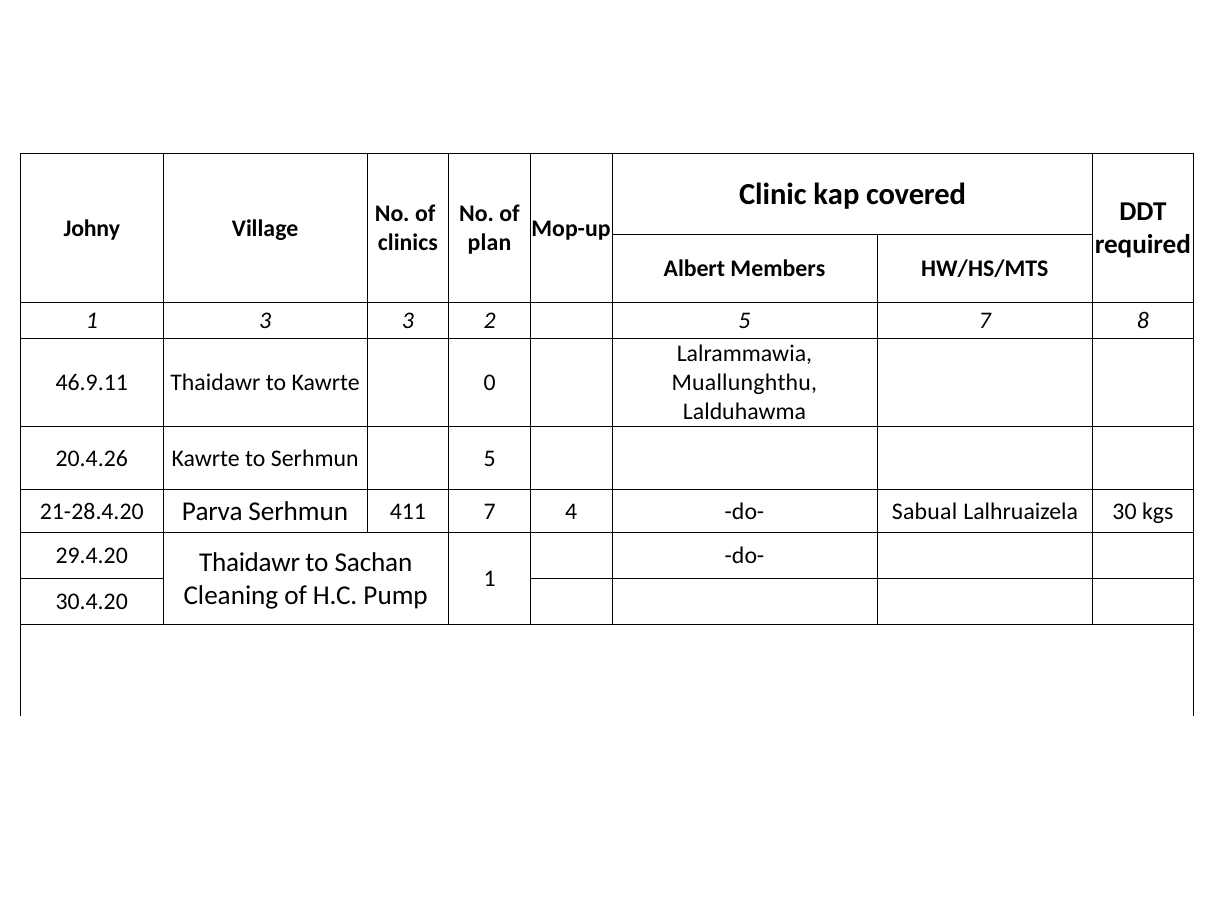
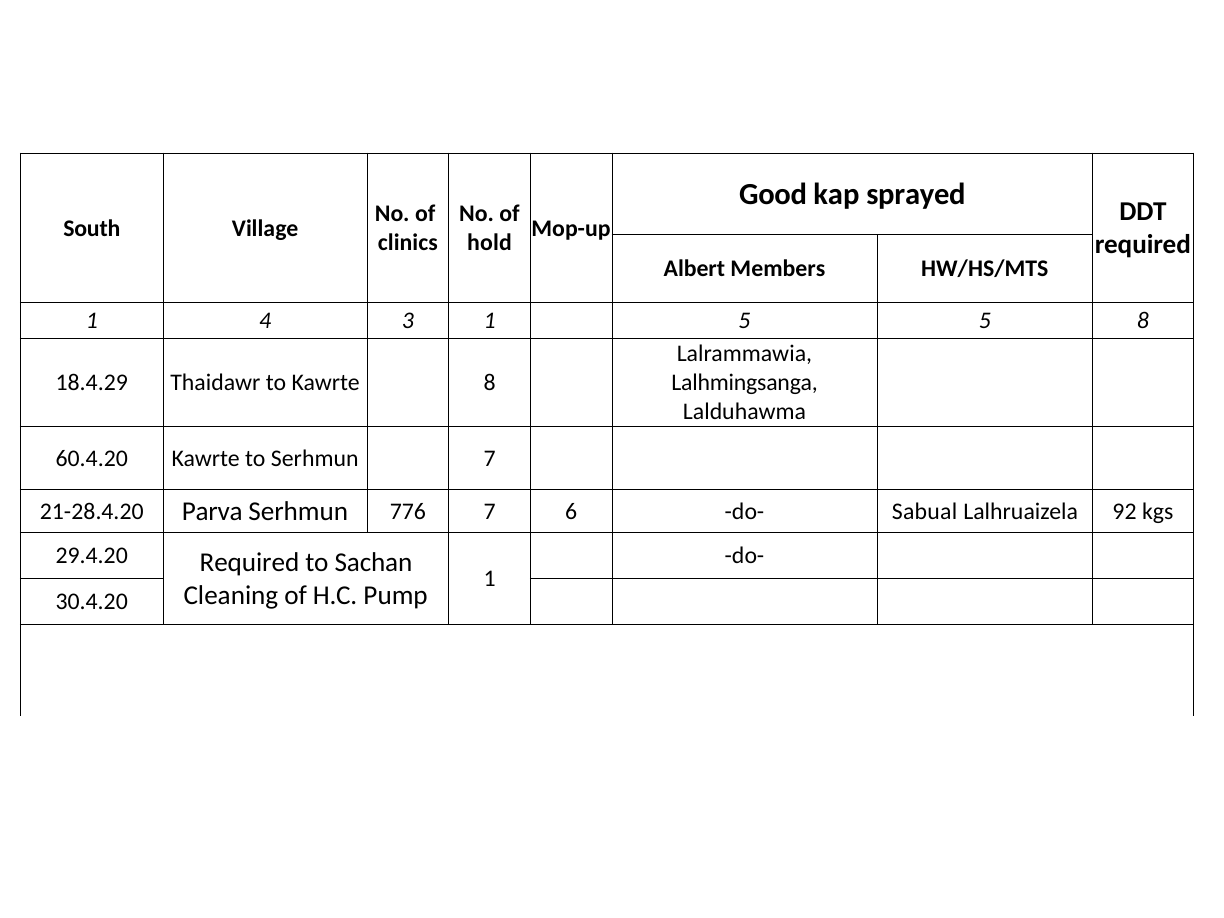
Clinic: Clinic -> Good (773, 195)
covered: covered -> sprayed (916, 195)
Johny: Johny -> South (92, 228)
plan: plan -> hold (489, 243)
1 3: 3 -> 4 (265, 321)
3 2: 2 -> 1 (490, 321)
5 7: 7 -> 5 (985, 321)
46.9.11: 46.9.11 -> 18.4.29 (92, 383)
Kawrte 0: 0 -> 8 (490, 383)
Muallunghthu: Muallunghthu -> Lalhmingsanga (745, 383)
20.4.26: 20.4.26 -> 60.4.20 (92, 459)
Serhmun 5: 5 -> 7 (490, 459)
411: 411 -> 776 (408, 512)
4: 4 -> 6 (571, 512)
30: 30 -> 92 (1125, 512)
29.4.20 Thaidawr: Thaidawr -> Required (249, 562)
